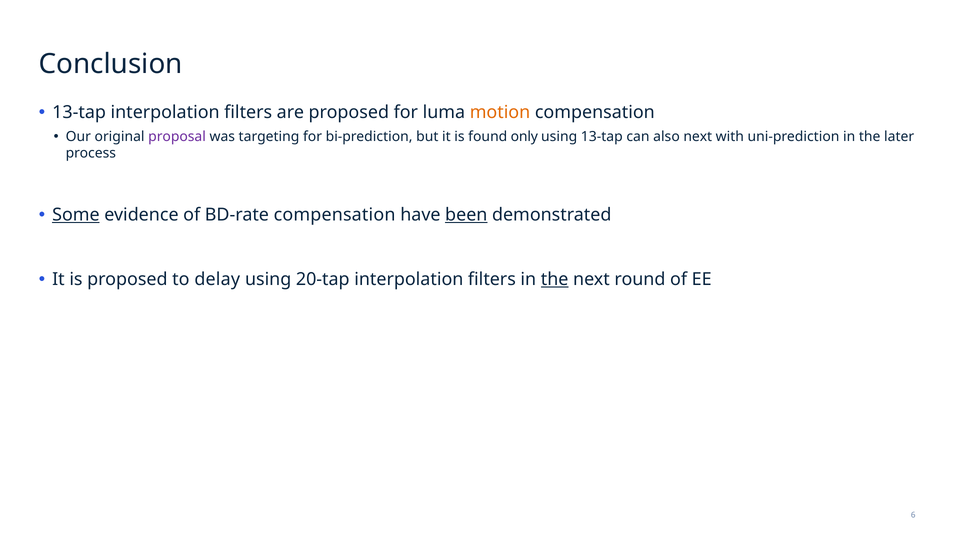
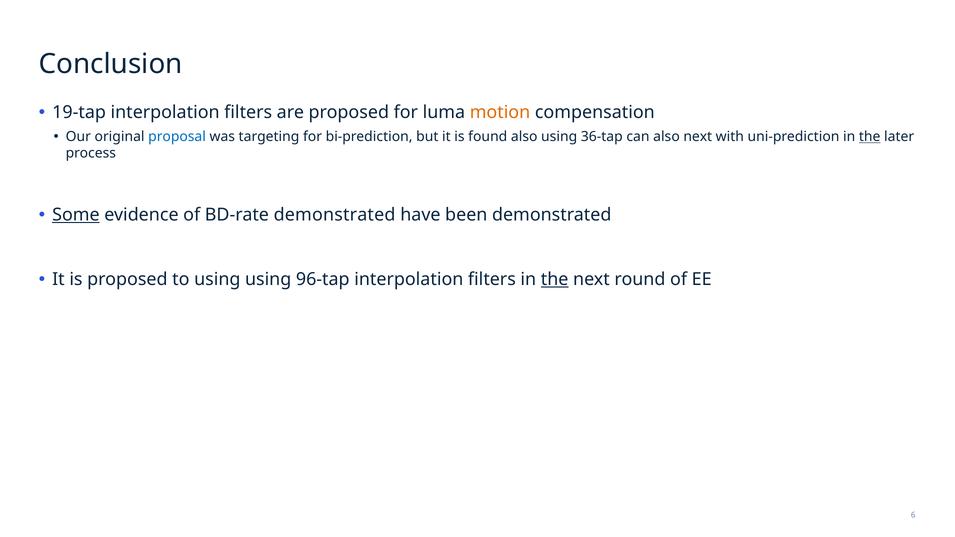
13-tap: 13-tap -> 19-tap (79, 112)
proposal colour: purple -> blue (177, 137)
found only: only -> also (524, 137)
using 13-tap: 13-tap -> 36-tap (602, 137)
the underline: none -> present (870, 137)
BD-rate compensation: compensation -> demonstrated (335, 215)
been underline: present -> none (466, 215)
to delay: delay -> using (217, 280)
20-tap: 20-tap -> 96-tap (323, 280)
